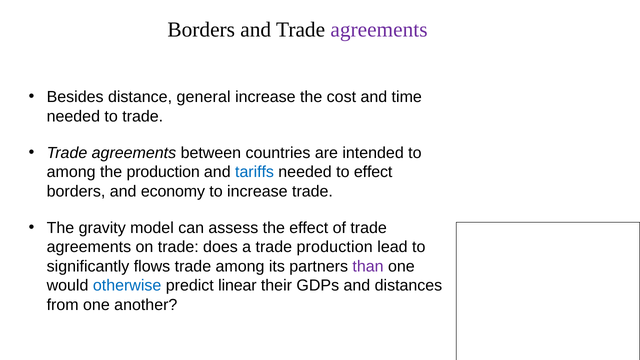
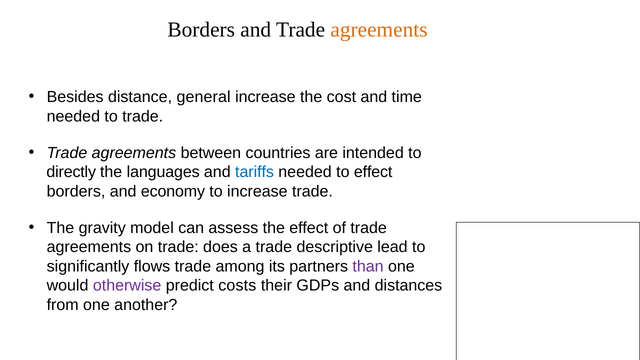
agreements colour: purple -> orange (379, 30)
among: among -> directly (71, 172)
the production: production -> languages (163, 172)
trade production: production -> descriptive (335, 247)
otherwise colour: blue -> purple (127, 286)
linear: linear -> costs (237, 286)
